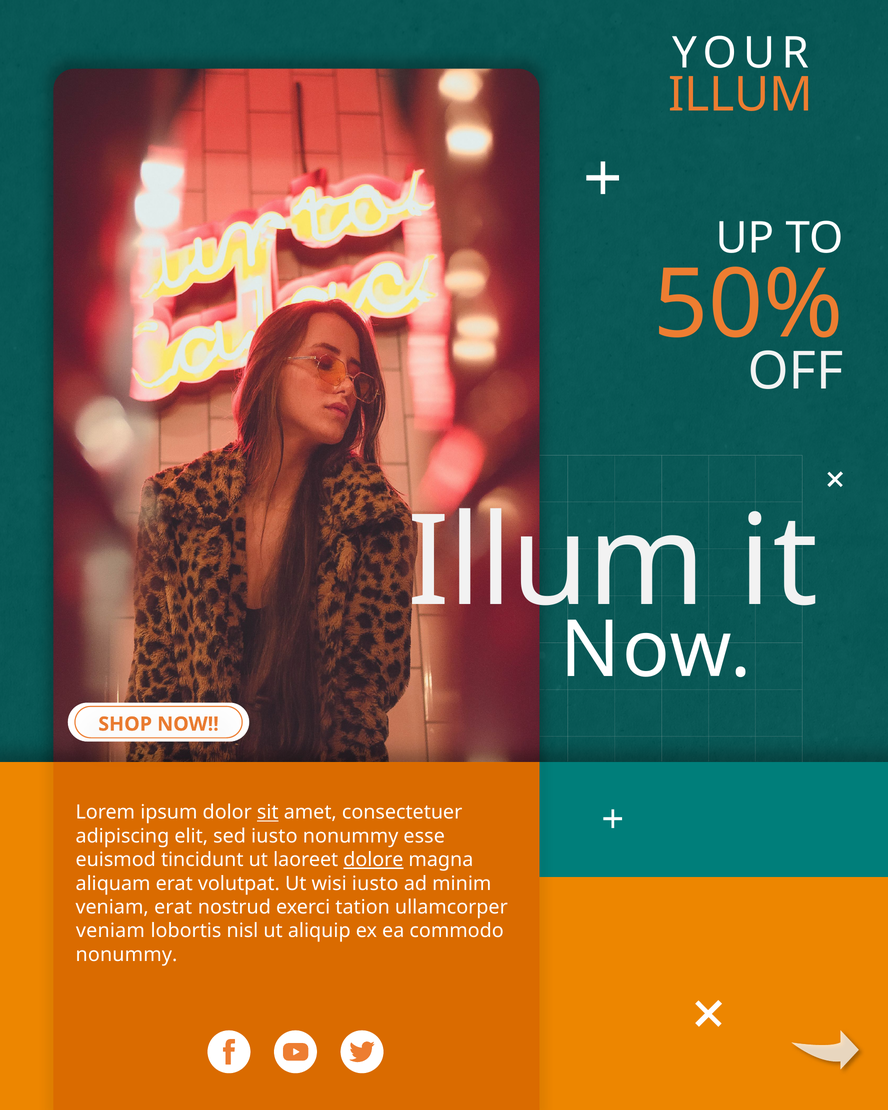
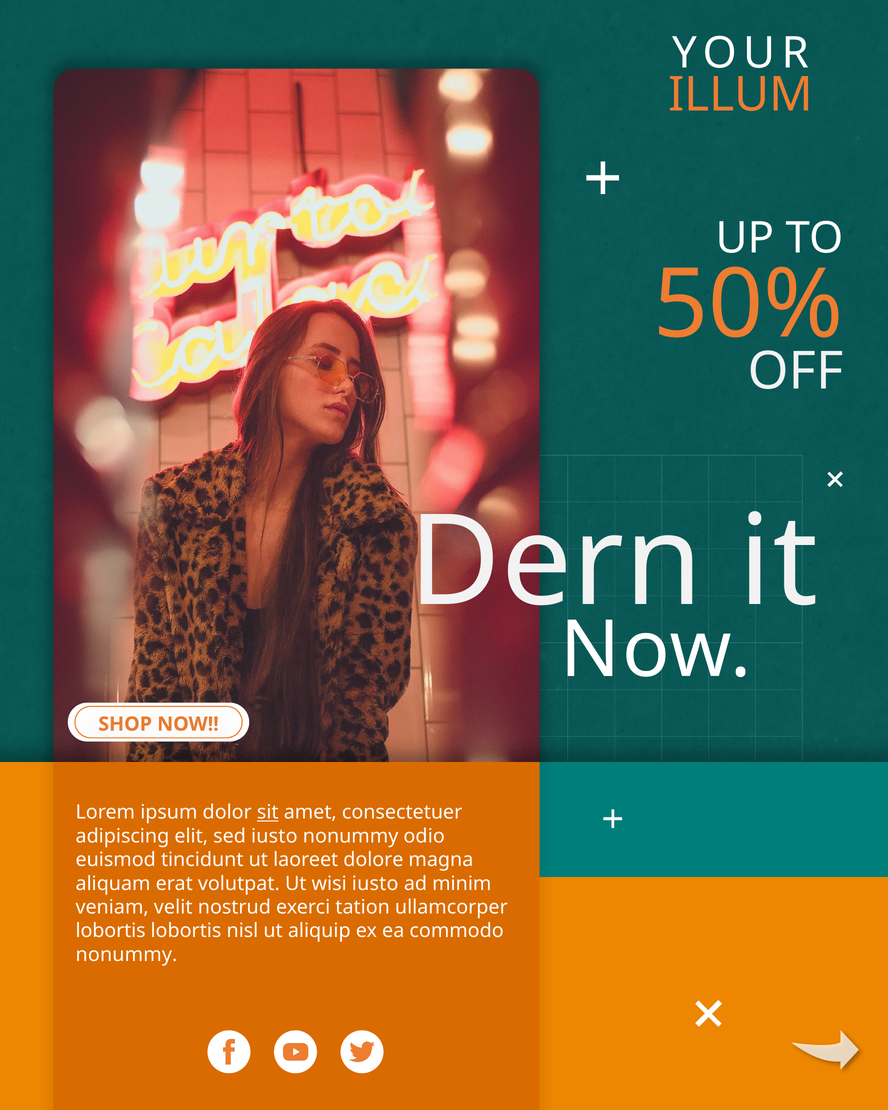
Illum: Illum -> Dern (556, 563)
esse: esse -> odio (424, 836)
dolore underline: present -> none (373, 860)
veniam erat: erat -> velit (173, 907)
veniam: veniam -> lobortis (111, 931)
